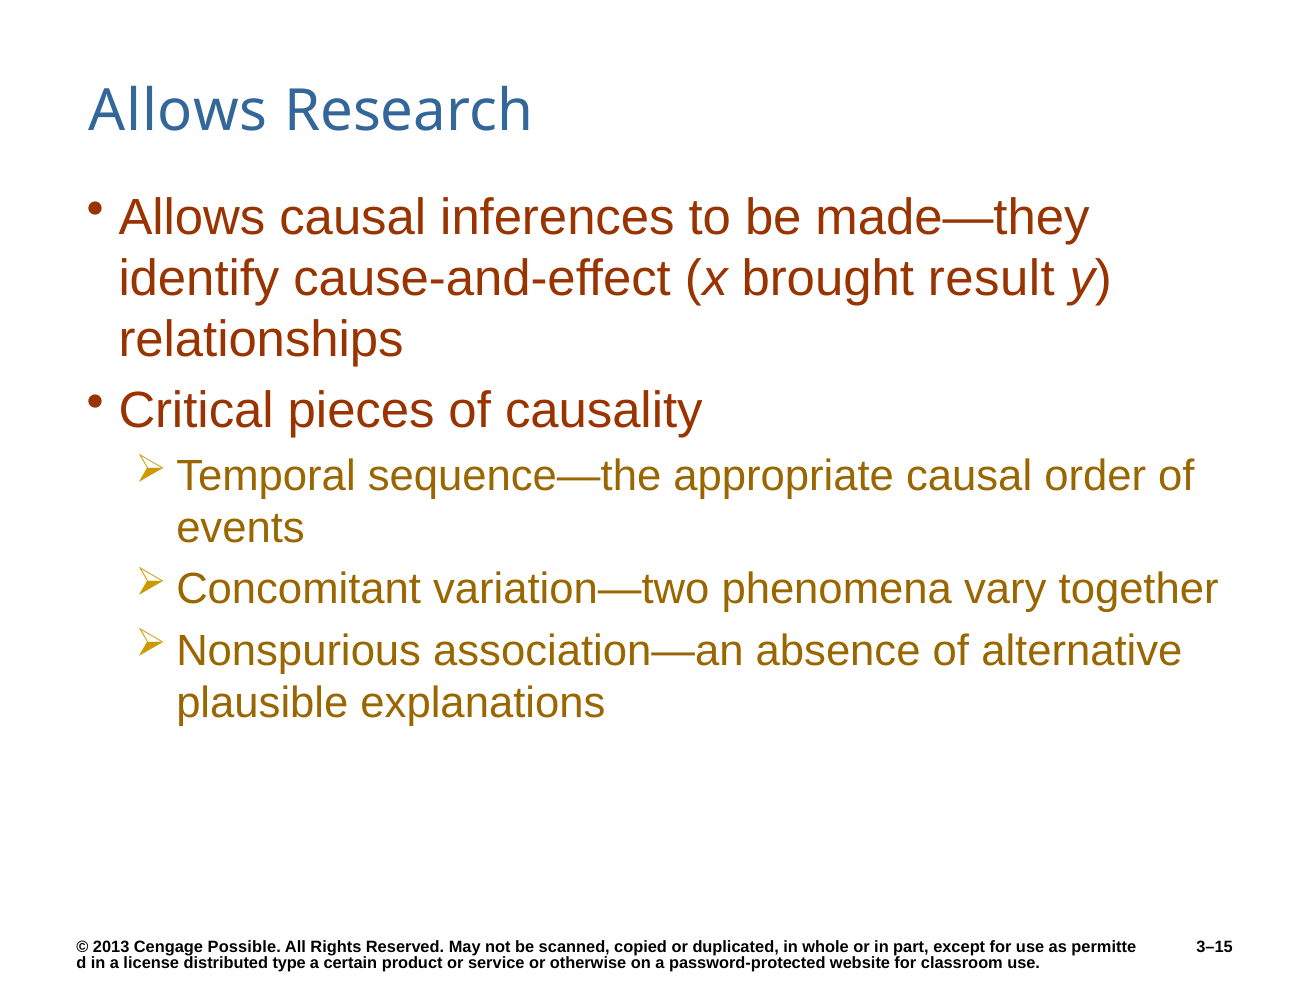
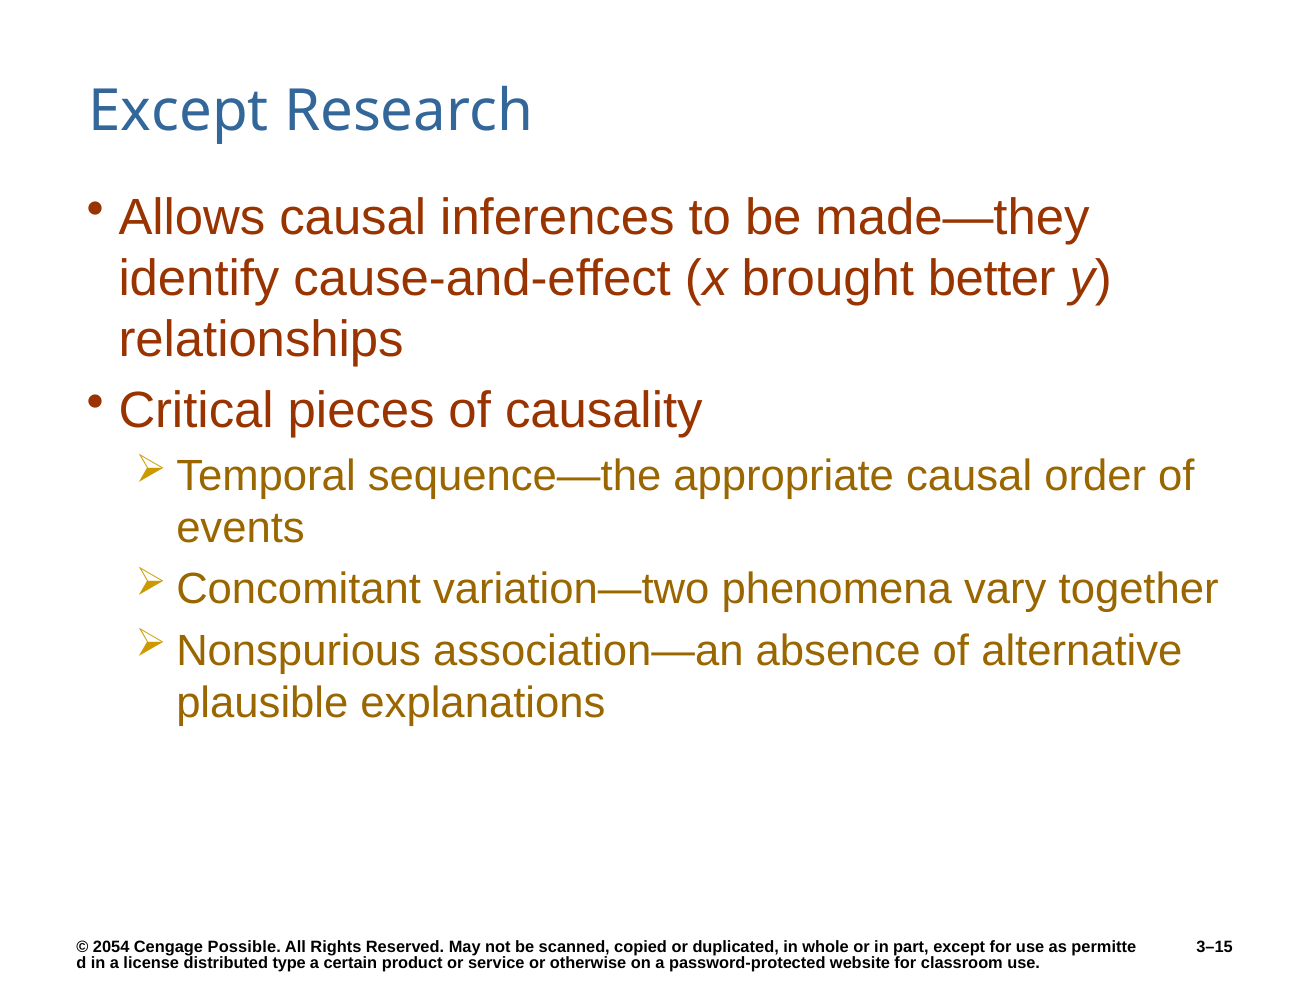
Allows: Allows -> Except (179, 111)
result: result -> better (992, 279)
2013: 2013 -> 2054 (111, 947)
